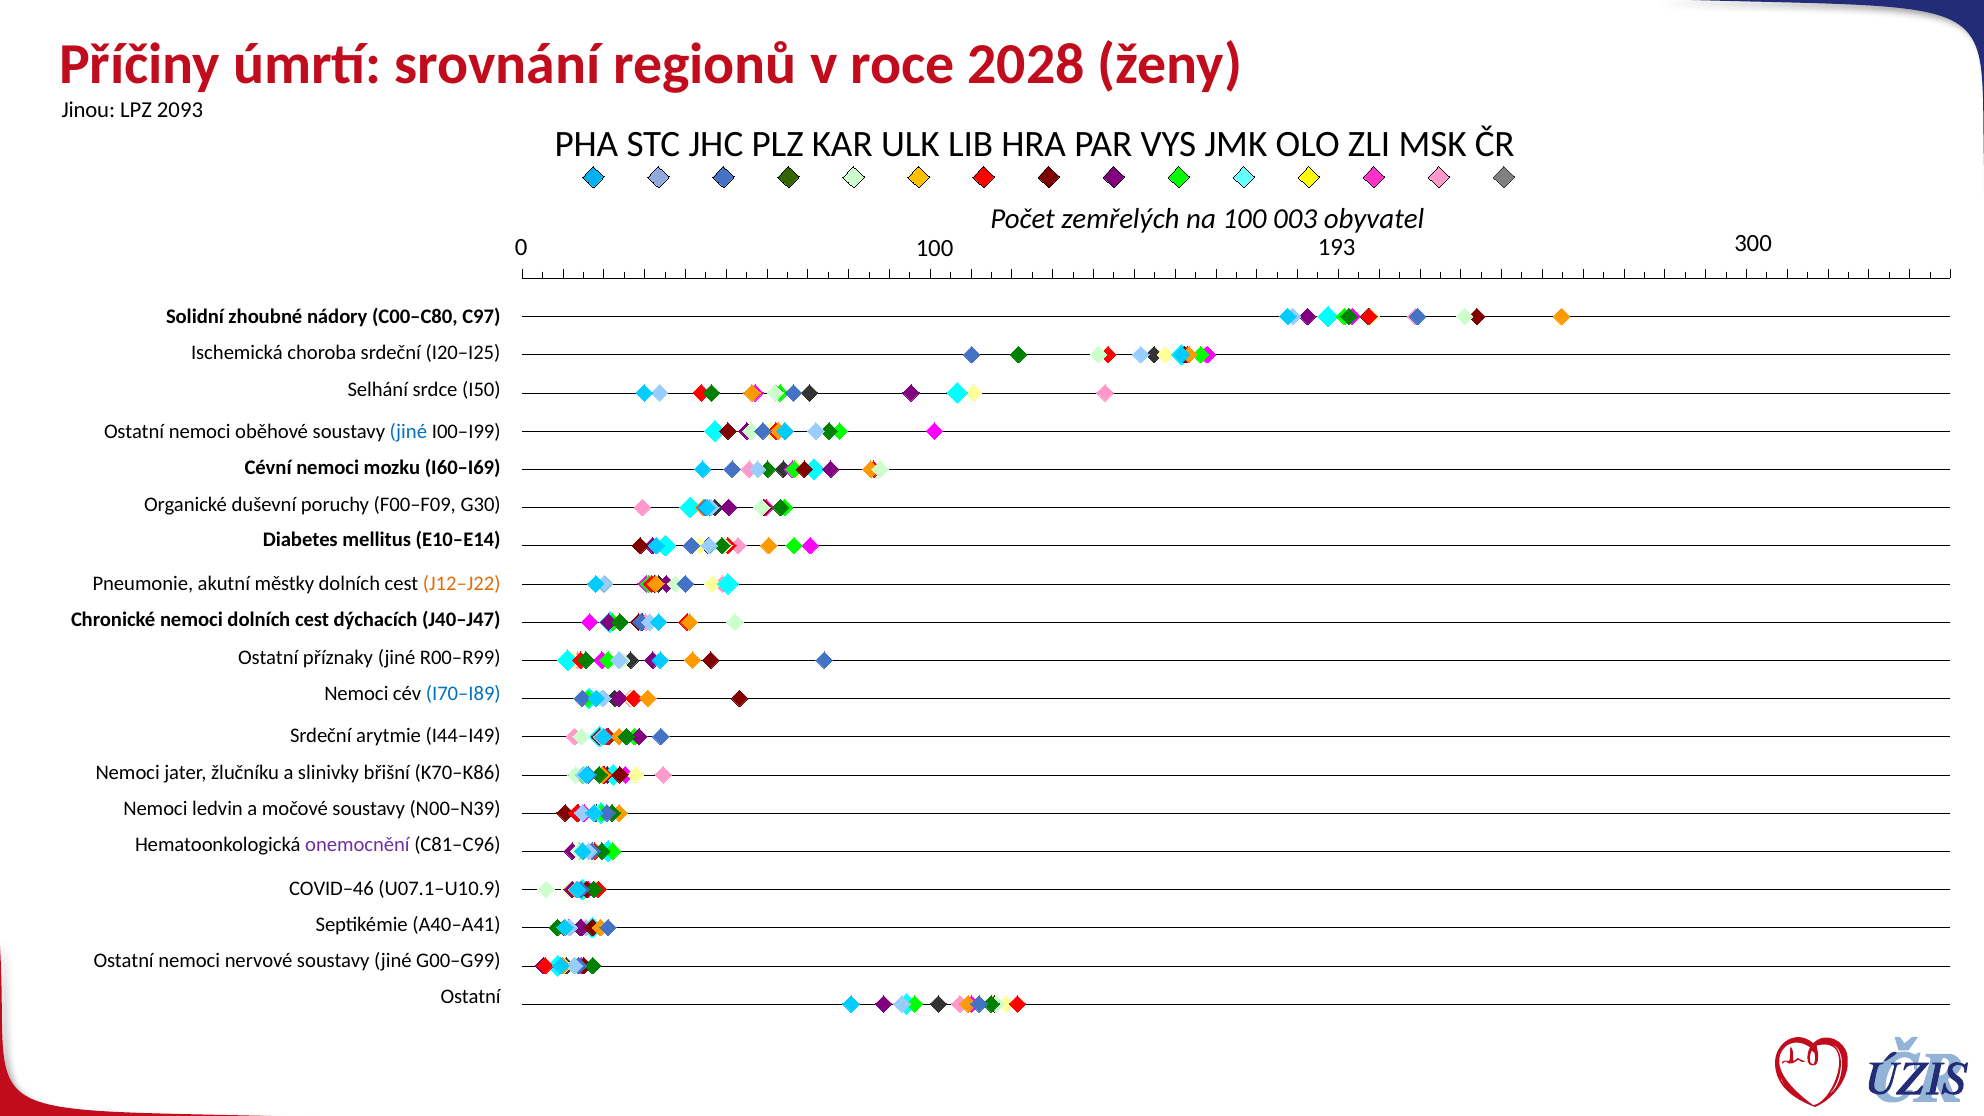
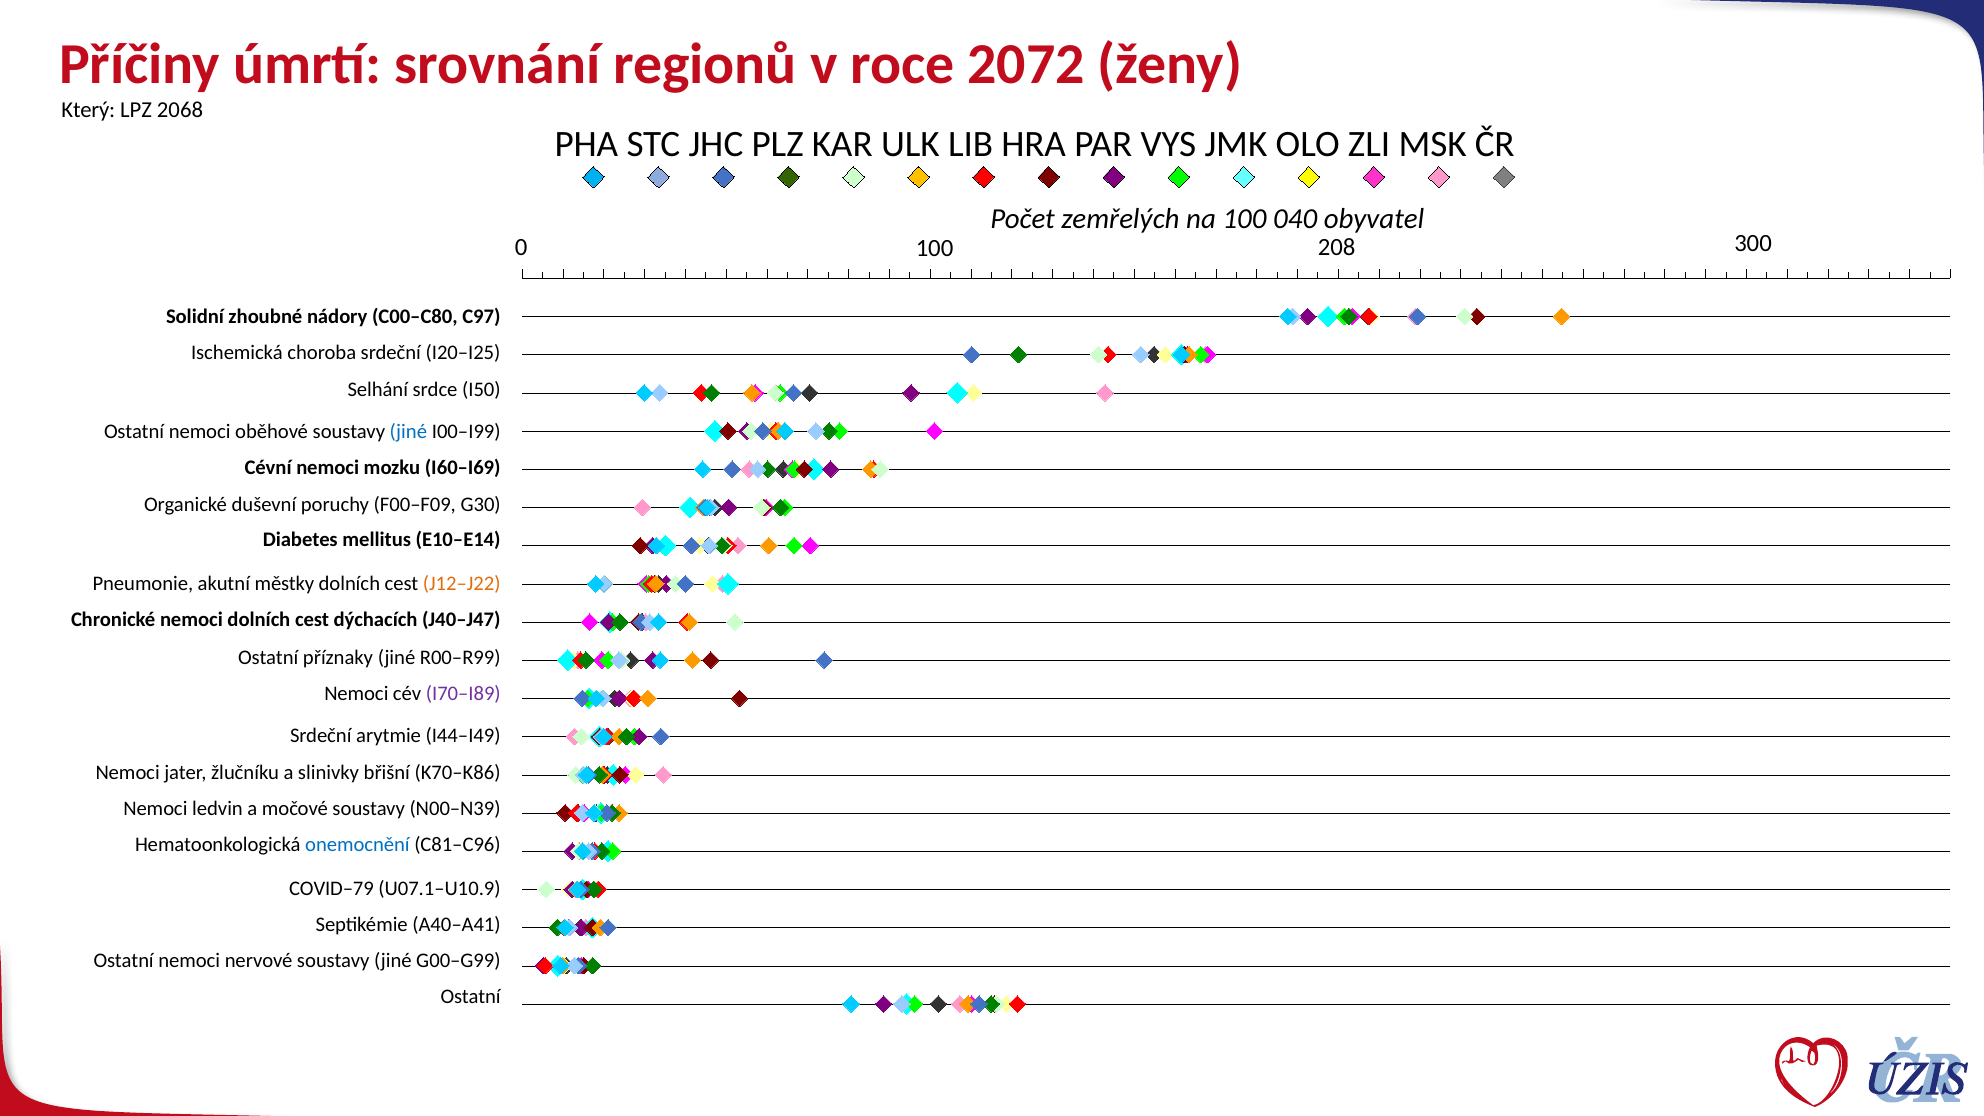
2028: 2028 -> 2072 (1026, 64)
Jinou: Jinou -> Který (88, 110)
2093: 2093 -> 2068 (180, 110)
003: 003 -> 040 (1295, 219)
193: 193 -> 208 (1337, 247)
I70–I89 colour: blue -> purple (463, 694)
onemocnění colour: purple -> blue (357, 845)
COVID–46: COVID–46 -> COVID–79 (331, 888)
